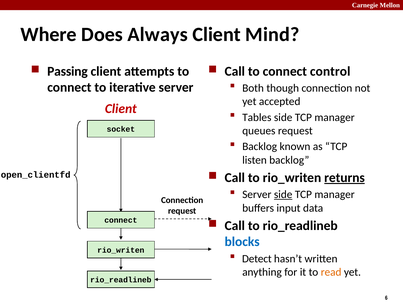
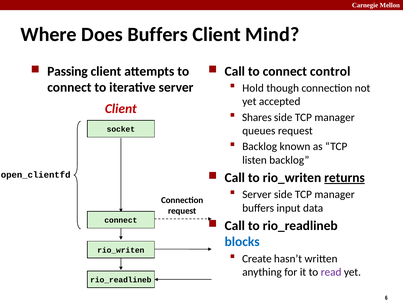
Does Always: Always -> Buffers (158, 35)
Both: Both -> Hold (253, 88)
Tables: Tables -> Shares (257, 117)
side underline: present -> none (283, 194)
Detect: Detect -> Create (257, 258)
read colour: orange -> purple (331, 272)
